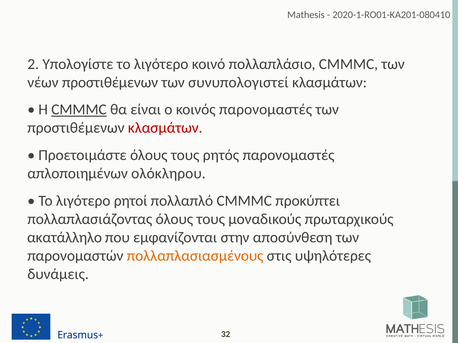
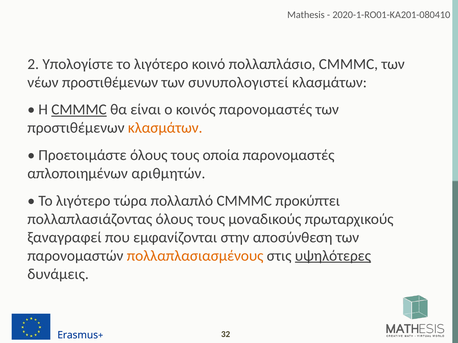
κλασμάτων colour: red -> orange (165, 128)
ρητός: ρητός -> οποία (221, 155)
ολόκληρου: ολόκληρου -> αριθμητών (168, 174)
ρητοί: ρητοί -> τώρα (131, 201)
ακατάλληλο: ακατάλληλο -> ξαναγραφεί (64, 238)
υψηλότερες underline: none -> present (333, 256)
